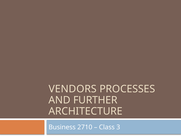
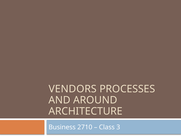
FURTHER: FURTHER -> AROUND (95, 100)
